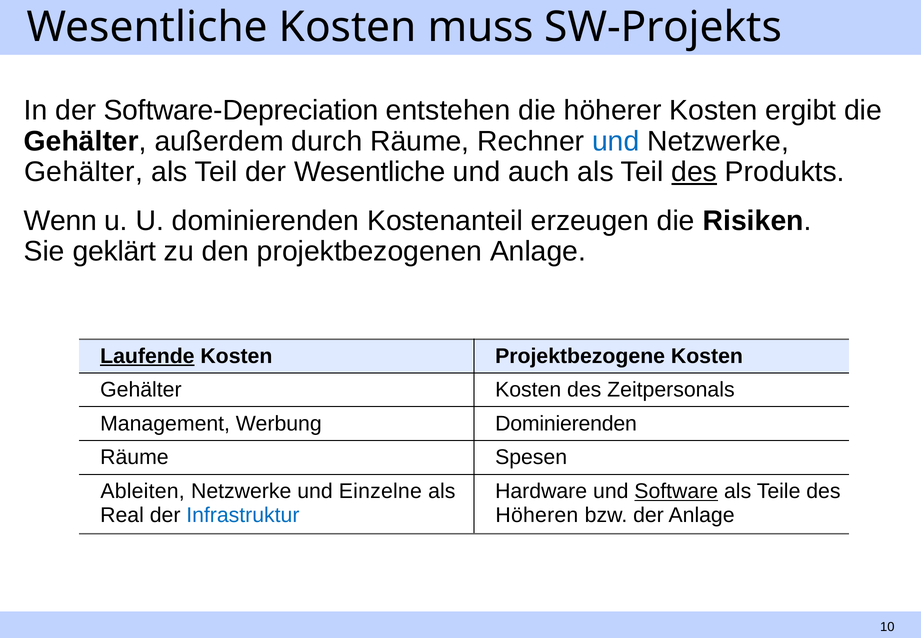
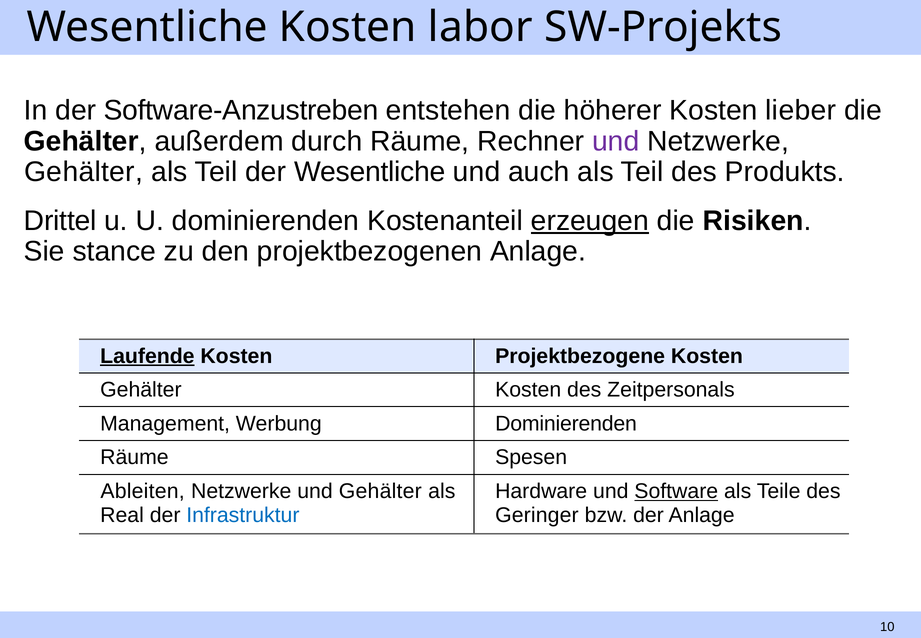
muss: muss -> labor (480, 27)
Software-Depreciation: Software-Depreciation -> Software-Anzustreben (241, 110)
ergibt: ergibt -> lieber (801, 110)
und colour: blue -> purple (616, 141)
des underline: present -> none (694, 172)
Wenn: Wenn -> Drittel (60, 221)
erzeugen underline: none -> present (590, 221)
geklärt: geklärt -> stance (114, 251)
und Einzelne: Einzelne -> Gehälter (380, 491)
Höheren: Höheren -> Geringer (537, 515)
